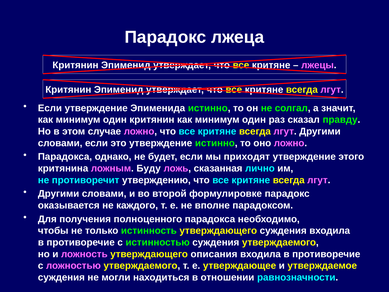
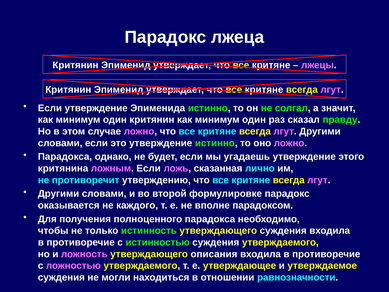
приходят: приходят -> угадаешь (247, 157)
ложным Буду: Буду -> Если (149, 168)
